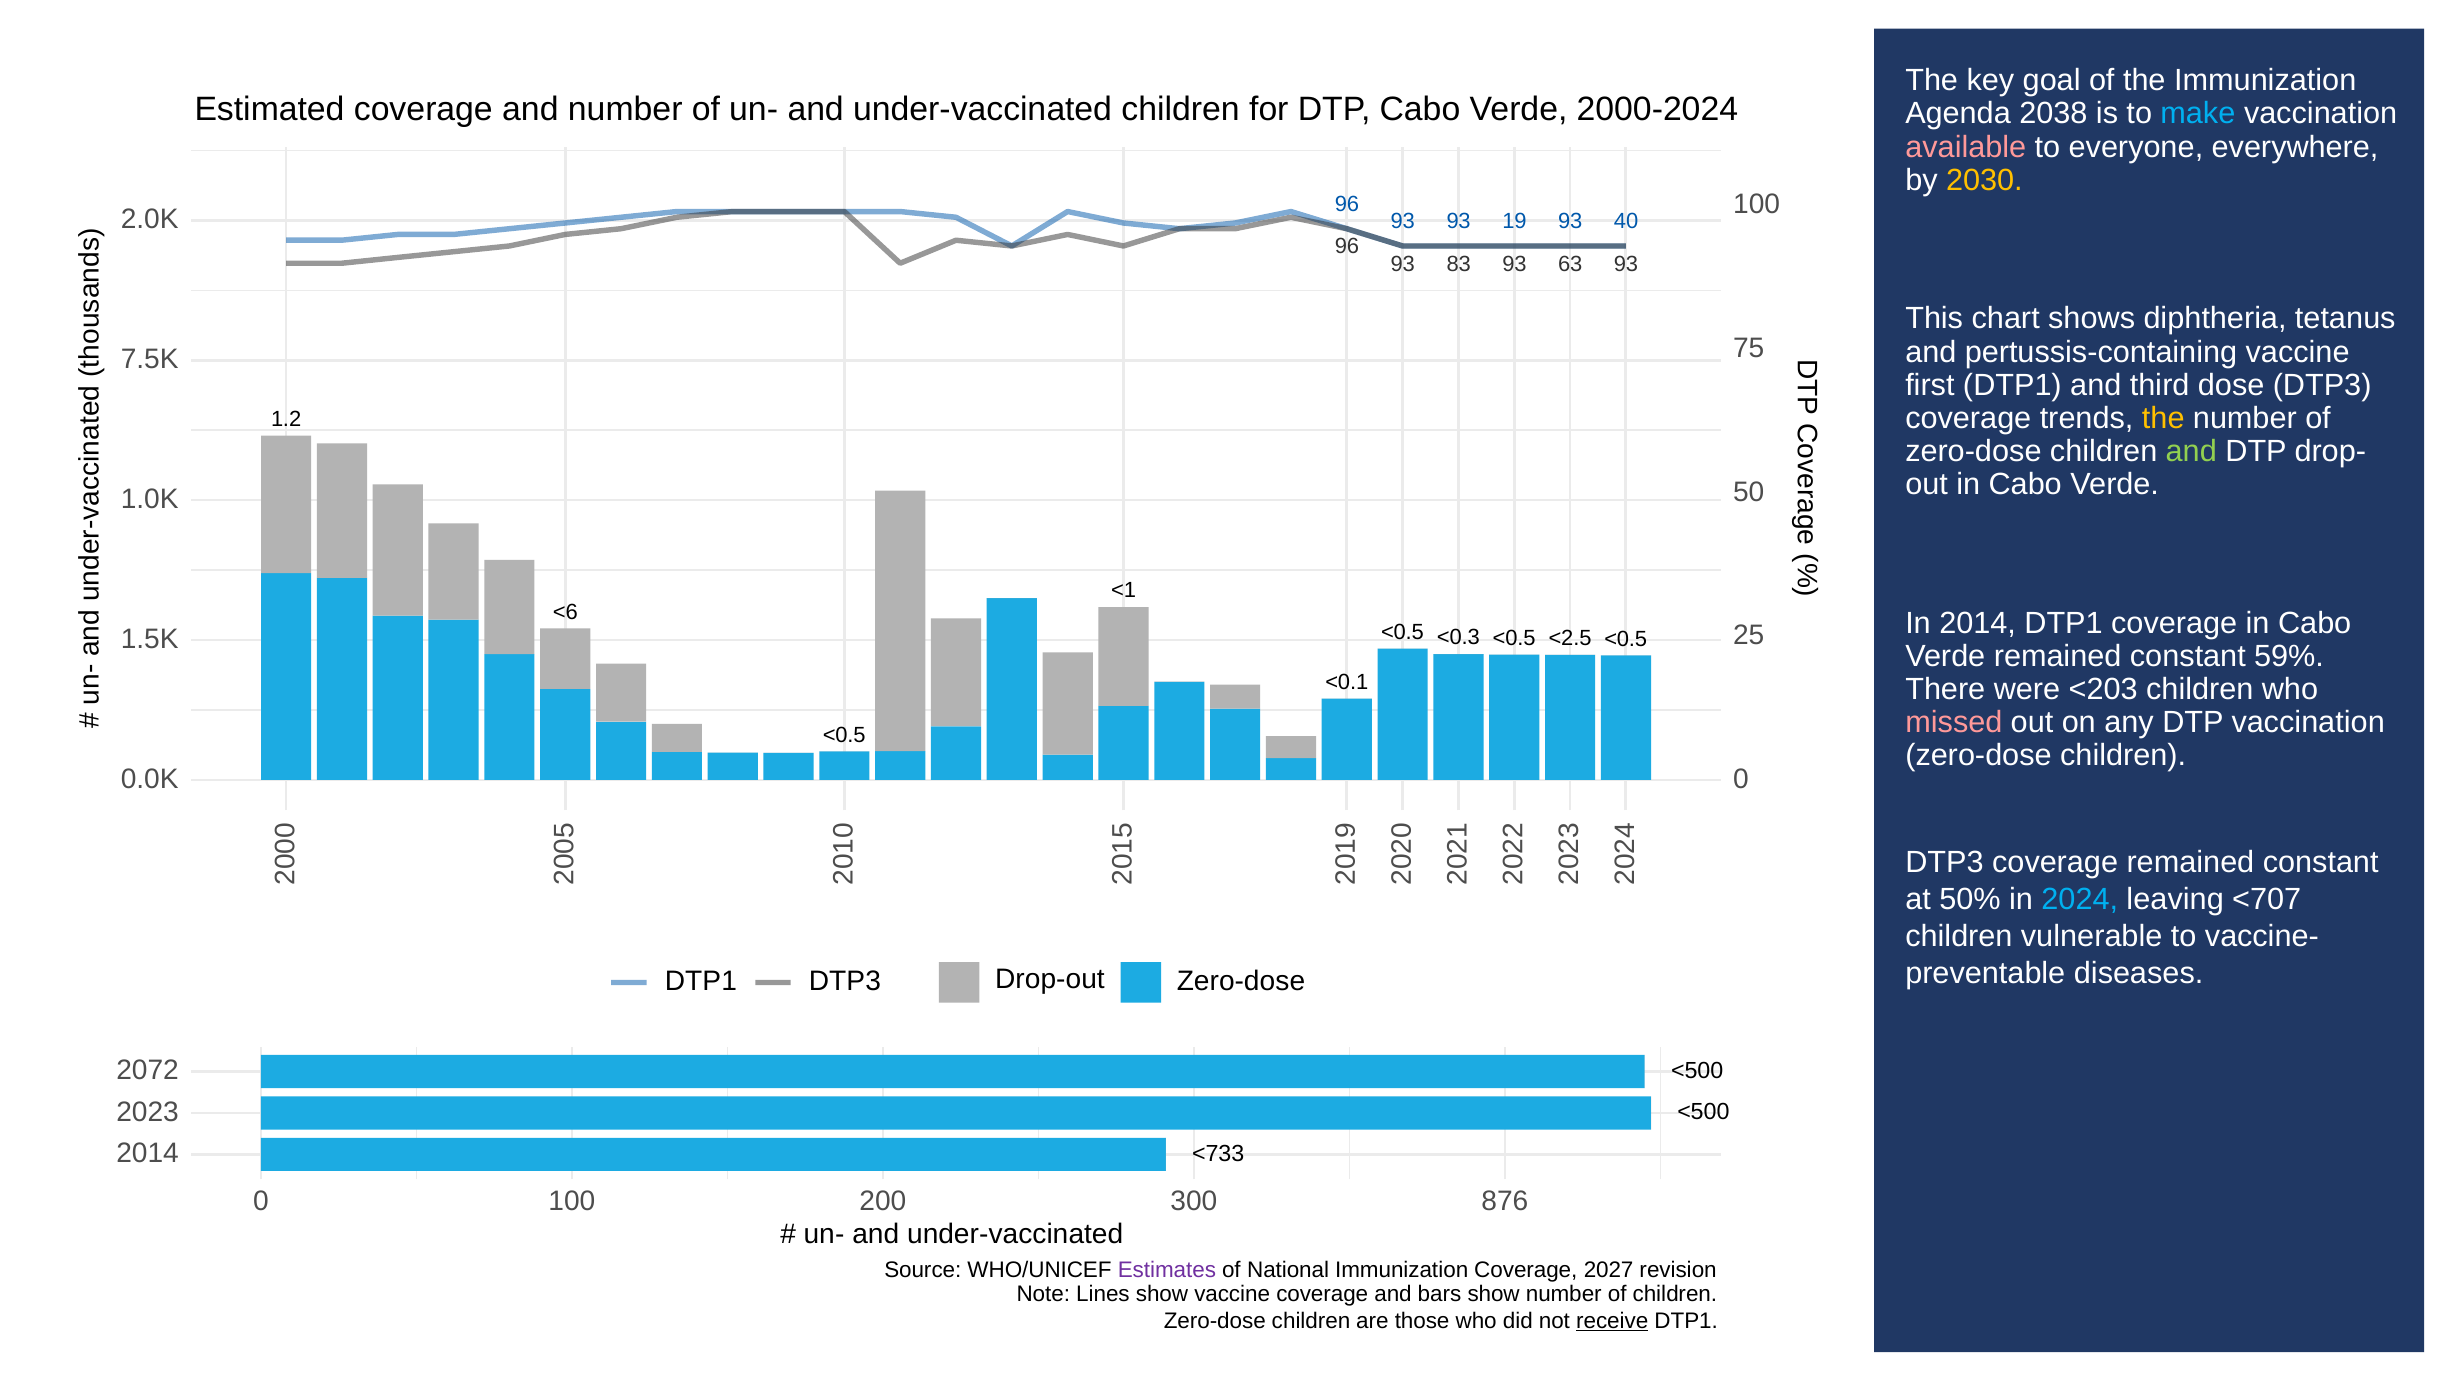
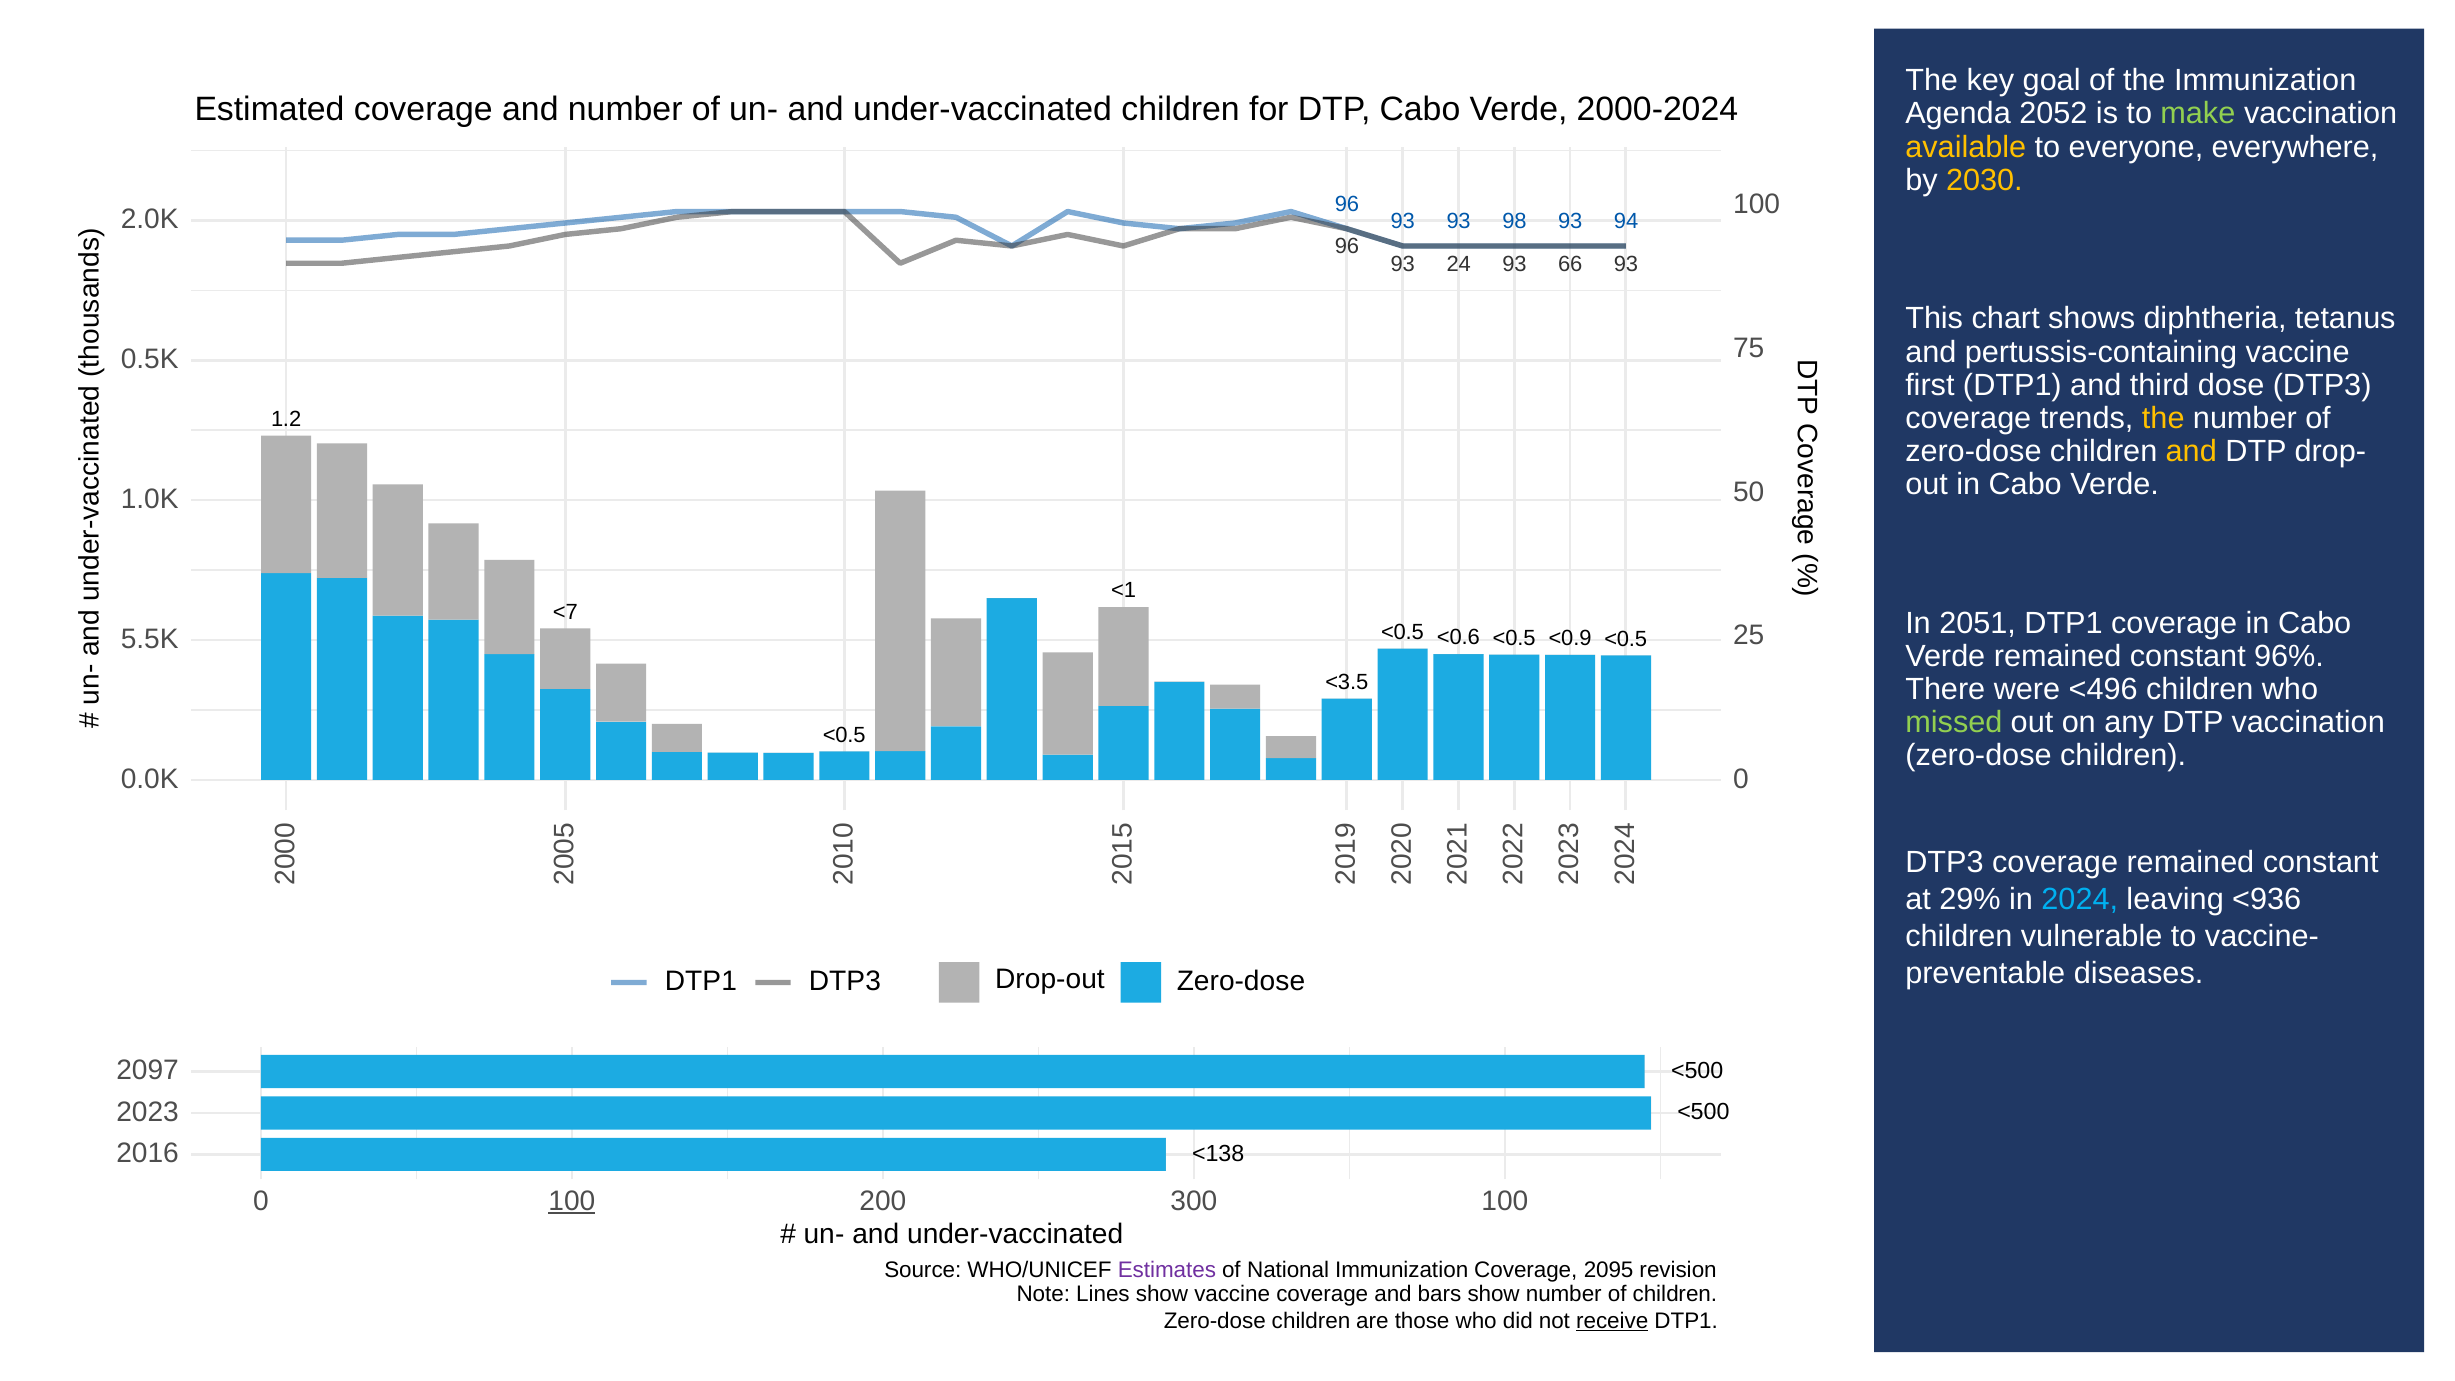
2038: 2038 -> 2052 (2053, 114)
make colour: light blue -> light green (2198, 114)
available colour: pink -> yellow (1966, 147)
19: 19 -> 98 (1514, 222)
40: 40 -> 94 (1626, 222)
83: 83 -> 24 (1459, 264)
63: 63 -> 66 (1570, 264)
7.5K: 7.5K -> 0.5K (150, 359)
and colour: light green -> yellow (2191, 451)
<6: <6 -> <7 (565, 612)
In 2014: 2014 -> 2051 (1978, 623)
<0.3: <0.3 -> <0.6 (1458, 637)
<2.5: <2.5 -> <0.9 (1570, 638)
1.5K: 1.5K -> 5.5K (150, 639)
59%: 59% -> 96% (2289, 656)
<0.1: <0.1 -> <3.5 (1347, 682)
<203: <203 -> <496 (2103, 689)
missed colour: pink -> light green (1954, 723)
50%: 50% -> 29% (1970, 899)
<707: <707 -> <936 (2267, 899)
2072: 2072 -> 2097 (148, 1070)
2014: 2014 -> 2016 (148, 1153)
<733: <733 -> <138 (1218, 1154)
100 underline: none -> present (572, 1201)
300 876: 876 -> 100 (1505, 1201)
2027: 2027 -> 2095 (1609, 1270)
